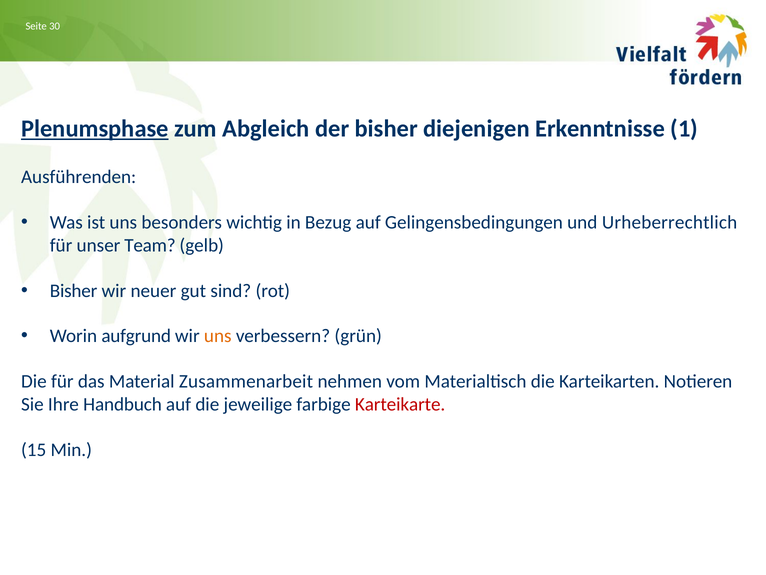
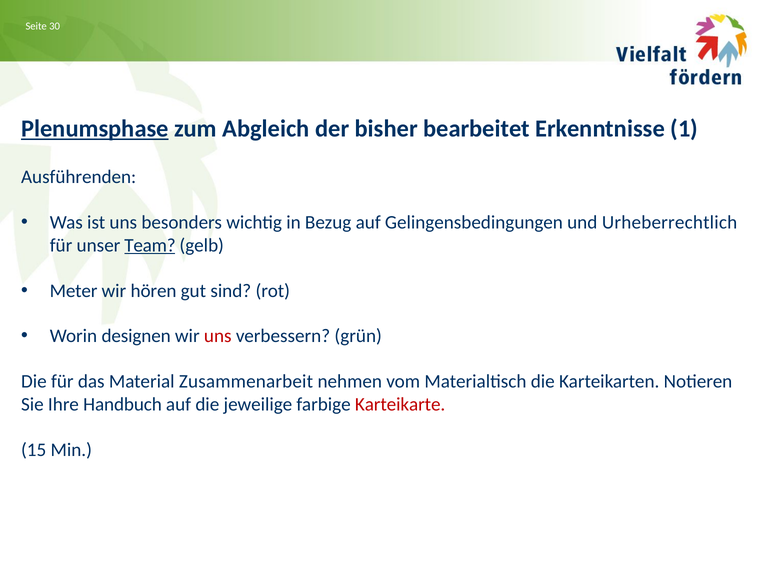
diejenigen: diejenigen -> bearbeitet (477, 129)
Team underline: none -> present (150, 245)
Bisher: Bisher -> Meter (74, 290)
neuer: neuer -> hören (154, 290)
aufgrund: aufgrund -> designen (136, 336)
uns colour: orange -> red (218, 336)
